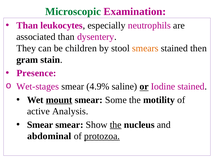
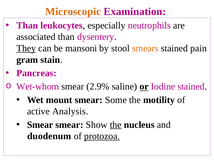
Microscopic colour: green -> orange (73, 11)
They underline: none -> present (26, 48)
children: children -> mansoni (81, 48)
then: then -> pain (199, 48)
Presence: Presence -> Pancreas (36, 73)
Wet-stages: Wet-stages -> Wet-whom (38, 86)
4.9%: 4.9% -> 2.9% (98, 86)
mount underline: present -> none (59, 100)
abdominal: abdominal -> duodenum (49, 136)
